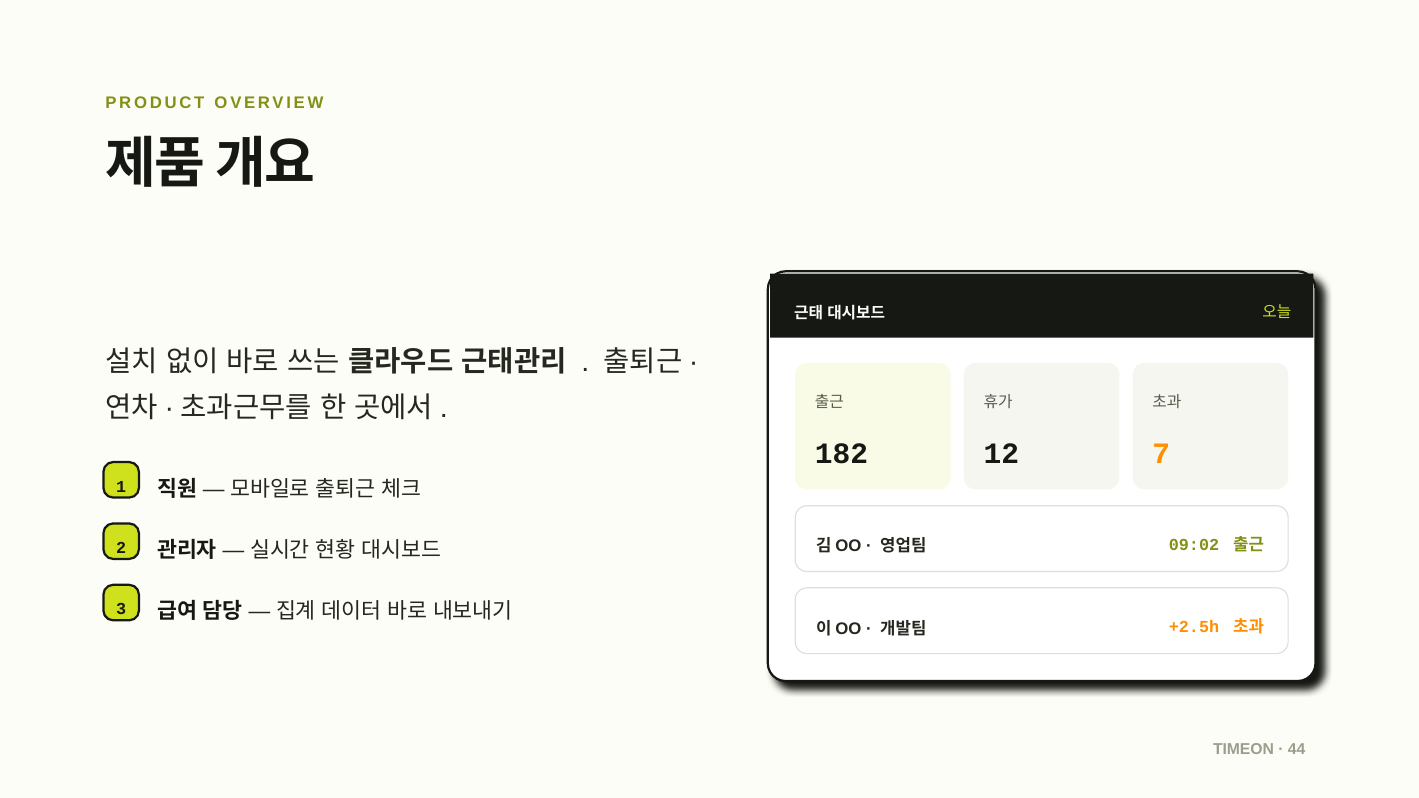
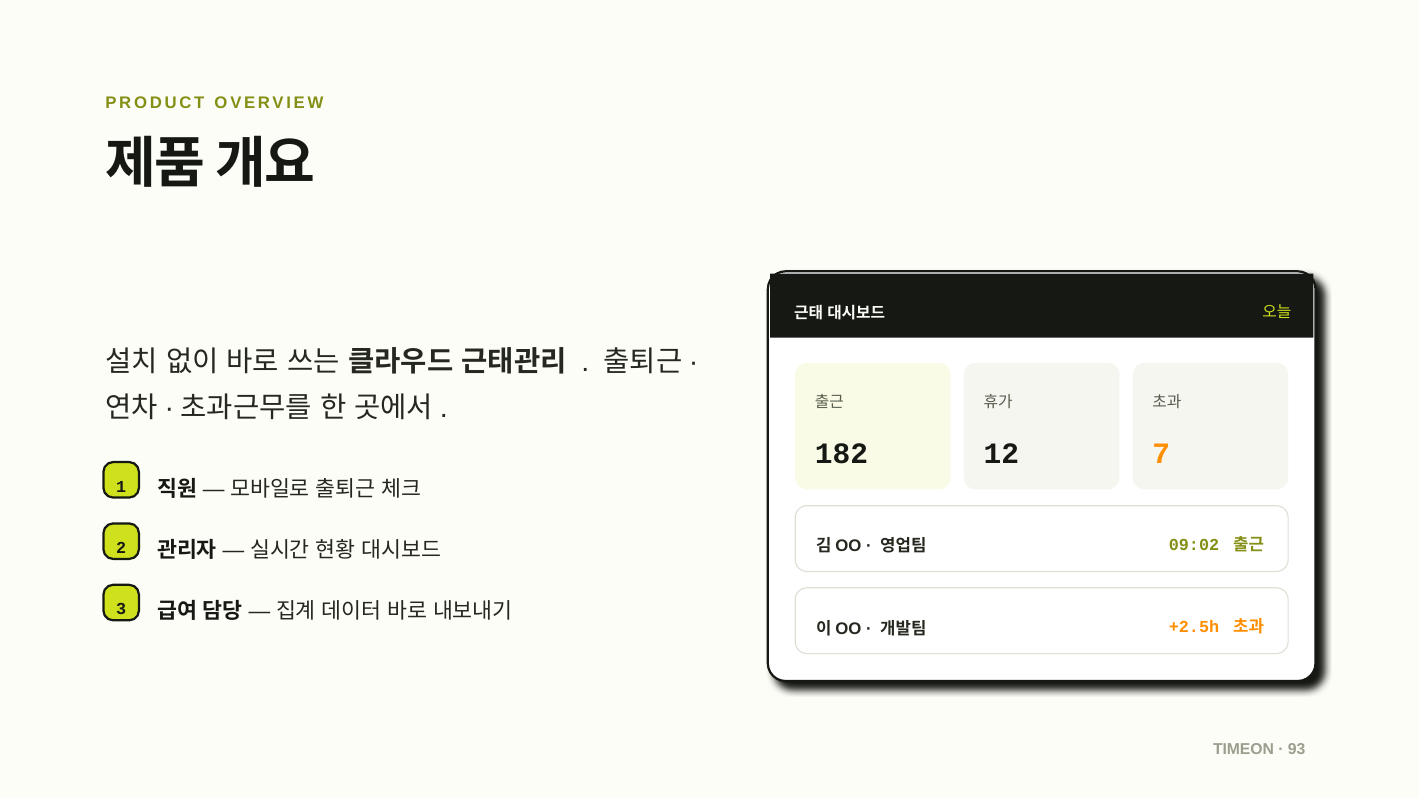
44: 44 -> 93 (1297, 750)
